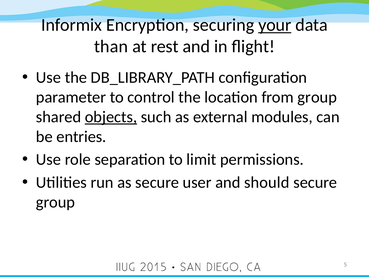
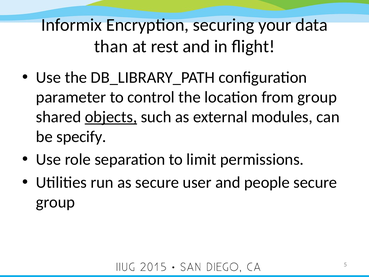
your underline: present -> none (275, 25)
entries: entries -> specify (81, 136)
should: should -> people (267, 182)
